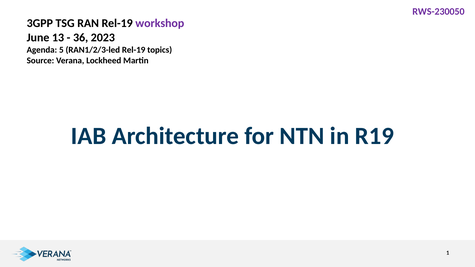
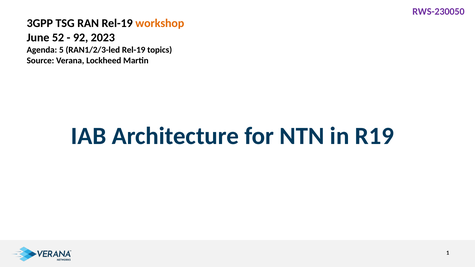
workshop colour: purple -> orange (160, 23)
13: 13 -> 52 (58, 38)
36: 36 -> 92 (81, 38)
